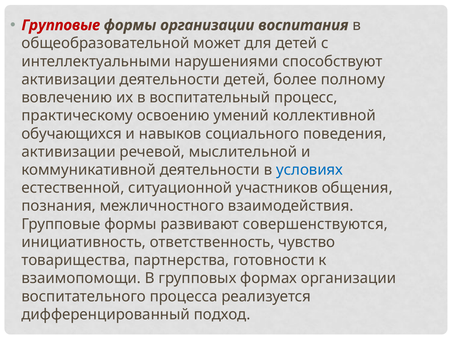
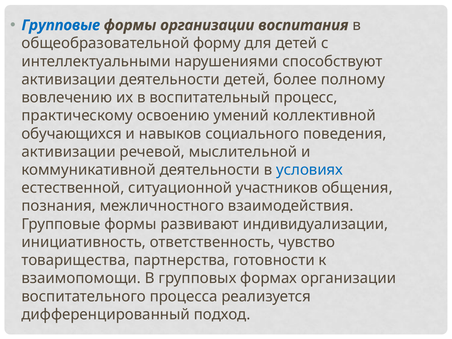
Групповые colour: red -> blue (61, 25)
может: может -> форму (217, 43)
совершенствуются: совершенствуются -> индивидуализации (316, 224)
